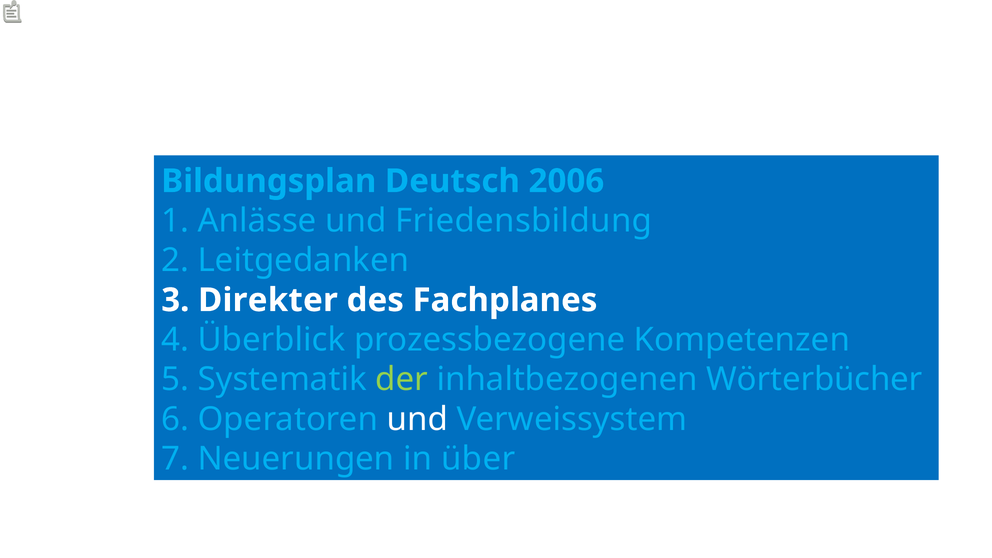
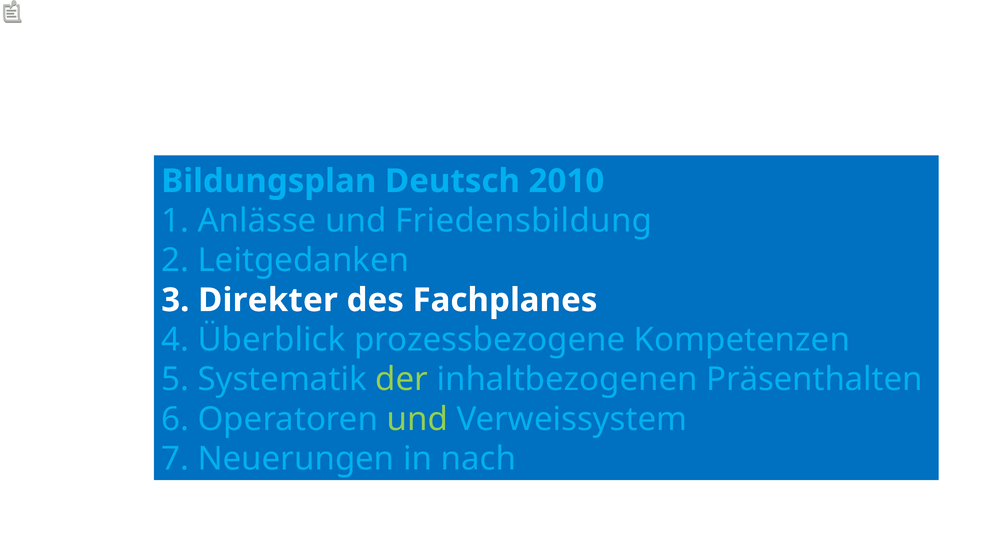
2006: 2006 -> 2010 (566, 181)
Wörterbücher: Wörterbücher -> Präsenthalten (814, 380)
und colour: white -> light green (417, 419)
über: über -> nach (478, 459)
